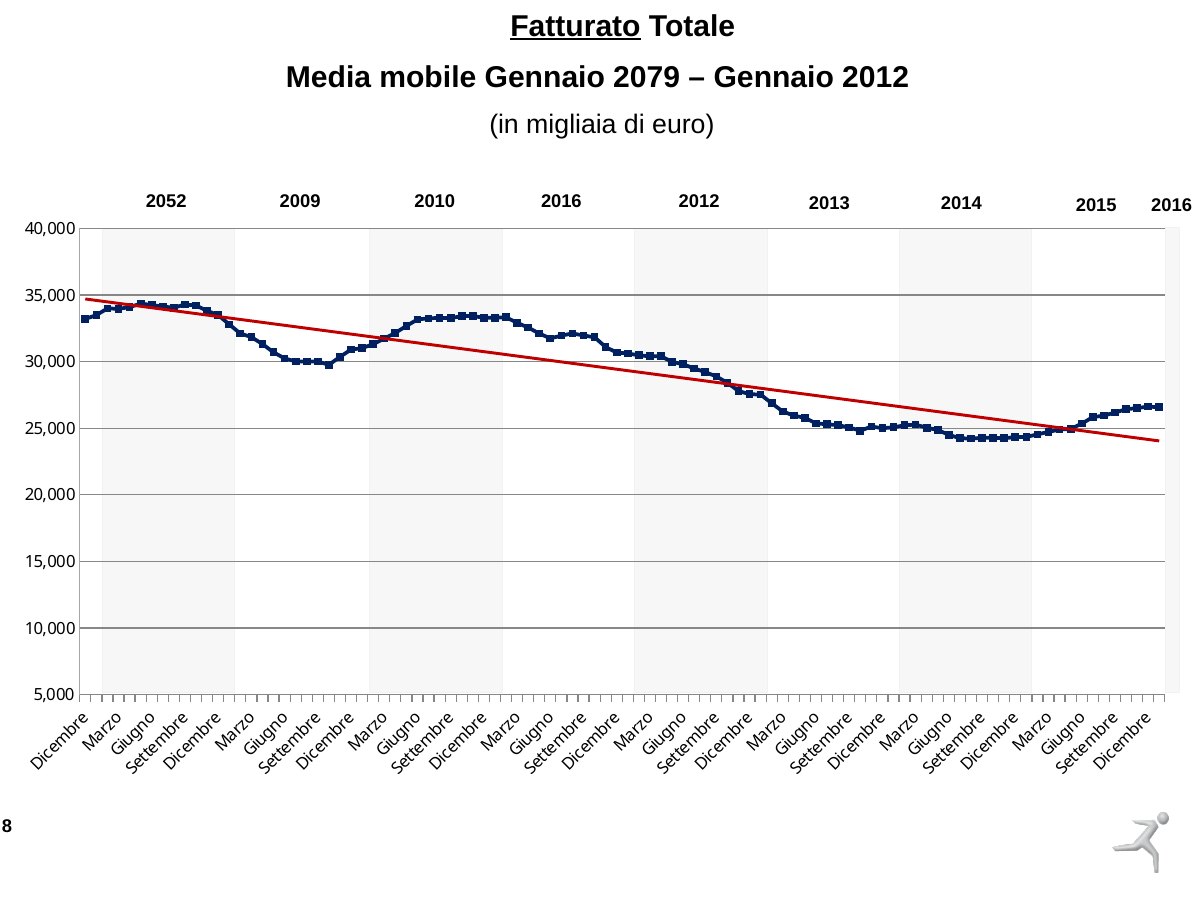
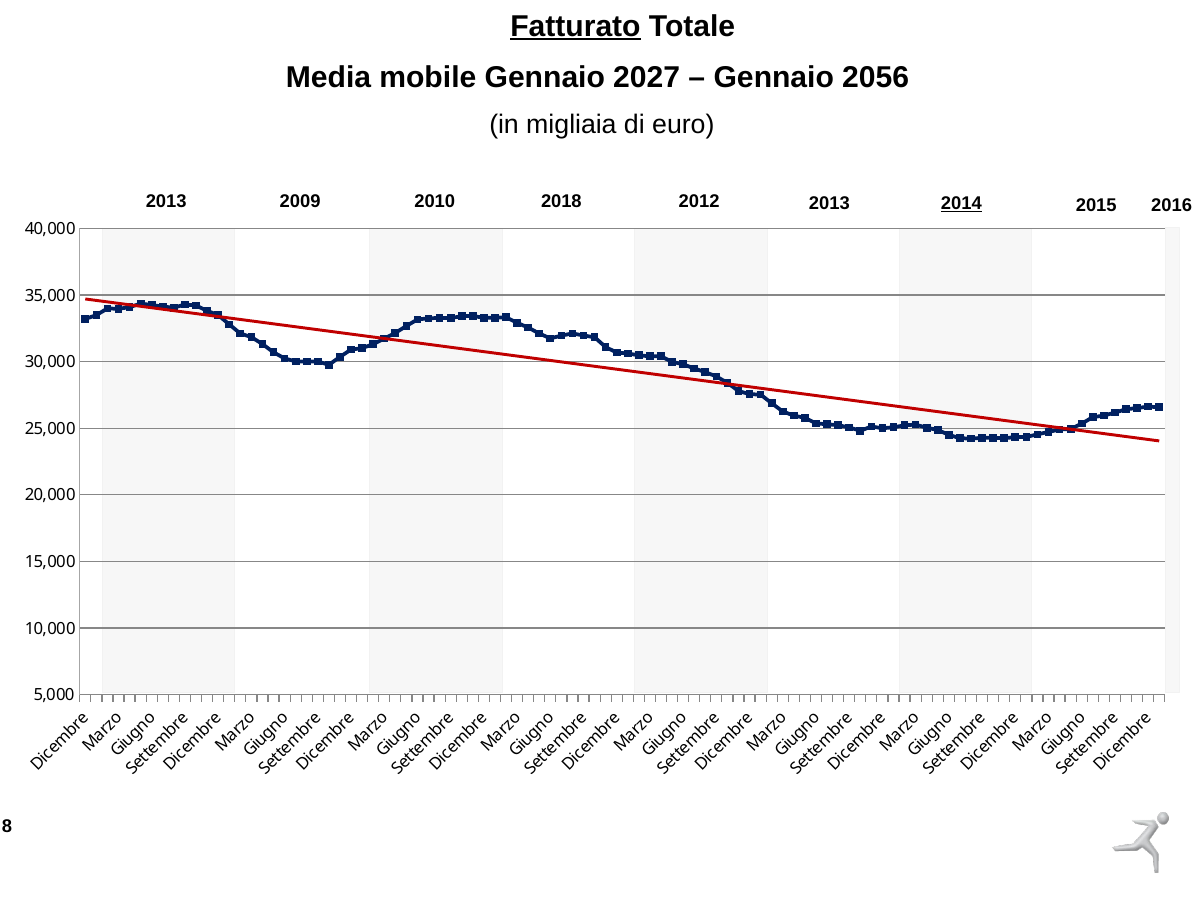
2079: 2079 -> 2027 (647, 77)
Gennaio 2012: 2012 -> 2056 (876, 77)
2052: 2052 -> 2013 (166, 202)
2010 2016: 2016 -> 2018 (561, 202)
2014 underline: none -> present (961, 204)
